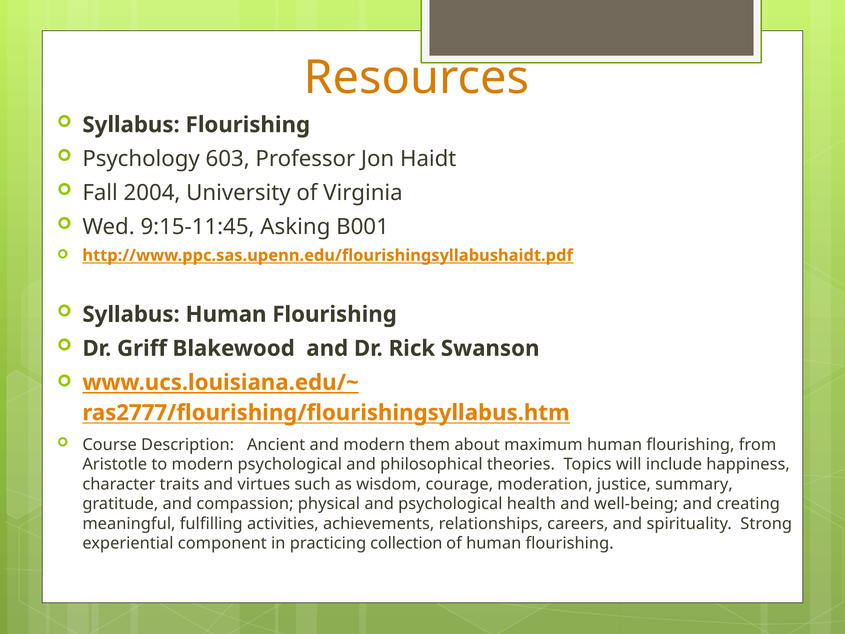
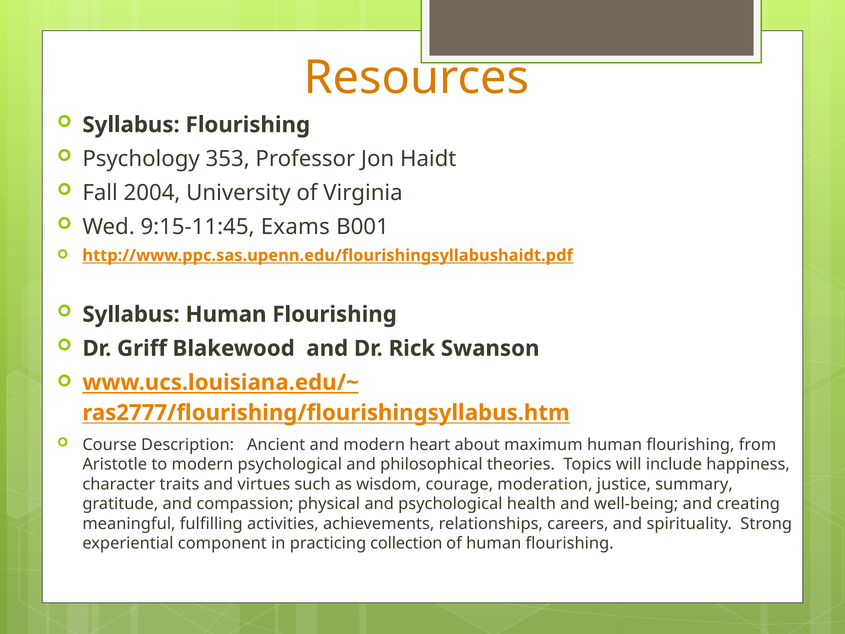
603: 603 -> 353 (228, 159)
Asking: Asking -> Exams (295, 227)
them: them -> heart (430, 445)
